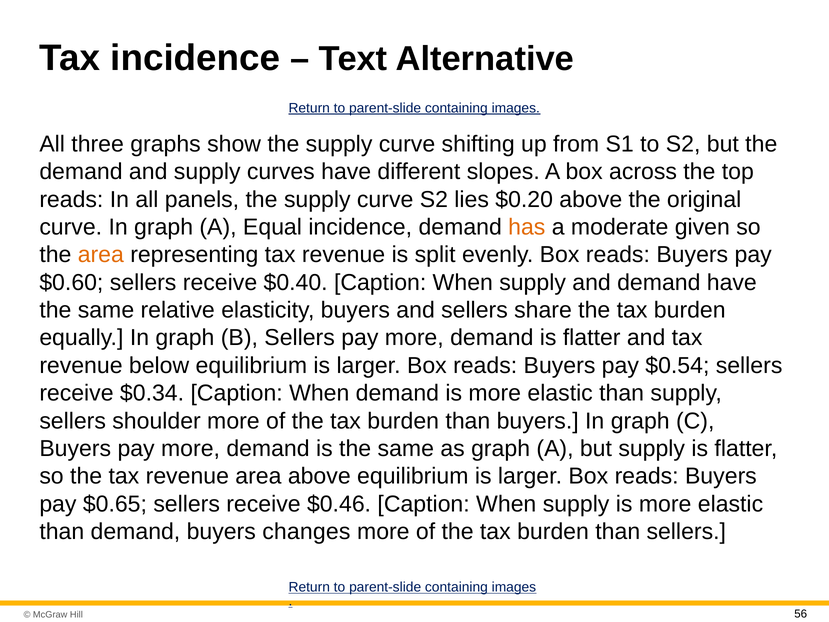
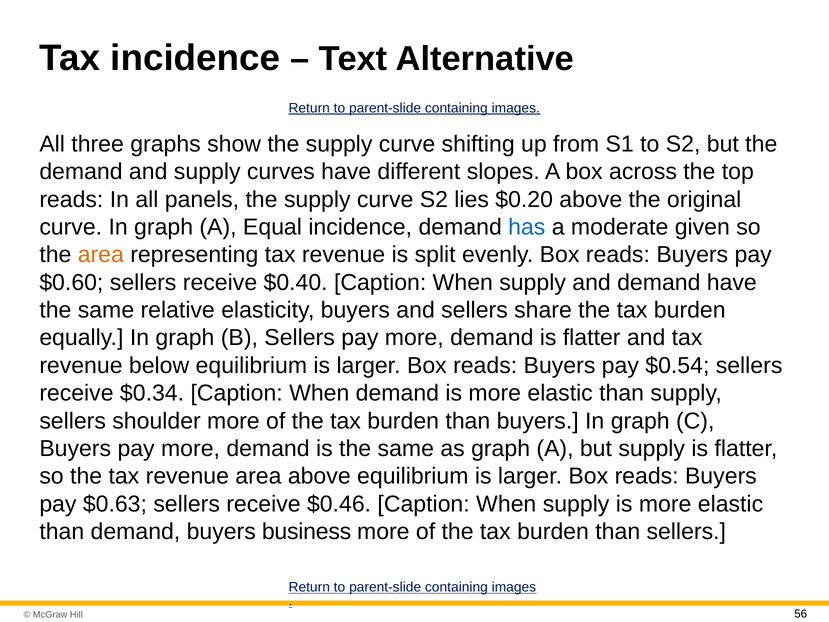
has colour: orange -> blue (527, 227)
$0.65: $0.65 -> $0.63 (115, 504)
changes: changes -> business (307, 531)
